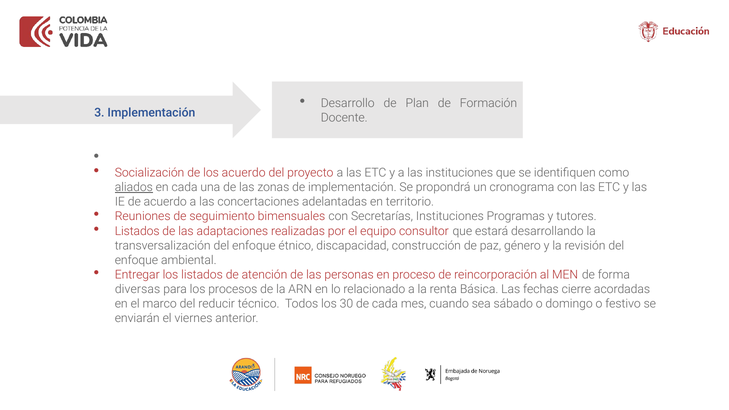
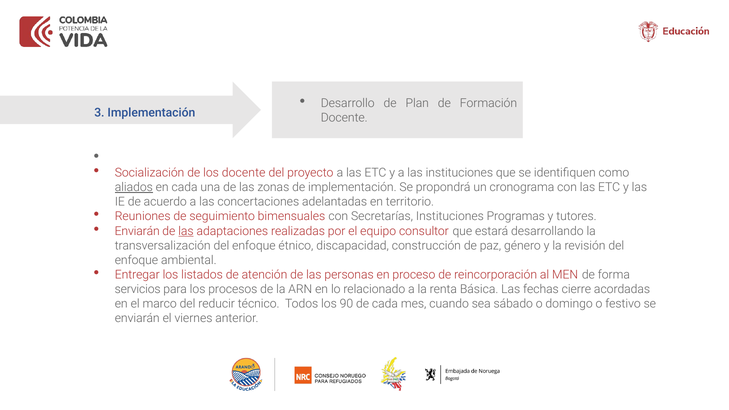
los acuerdo: acuerdo -> docente (244, 173)
Listados: Listados -> Enviarán (137, 231)
las underline: none -> present (186, 231)
diversas: diversas -> servicios (138, 289)
30: 30 -> 90 (346, 304)
